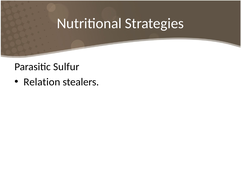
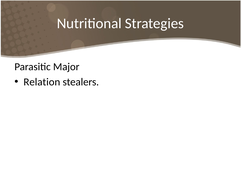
Sulfur: Sulfur -> Major (66, 67)
